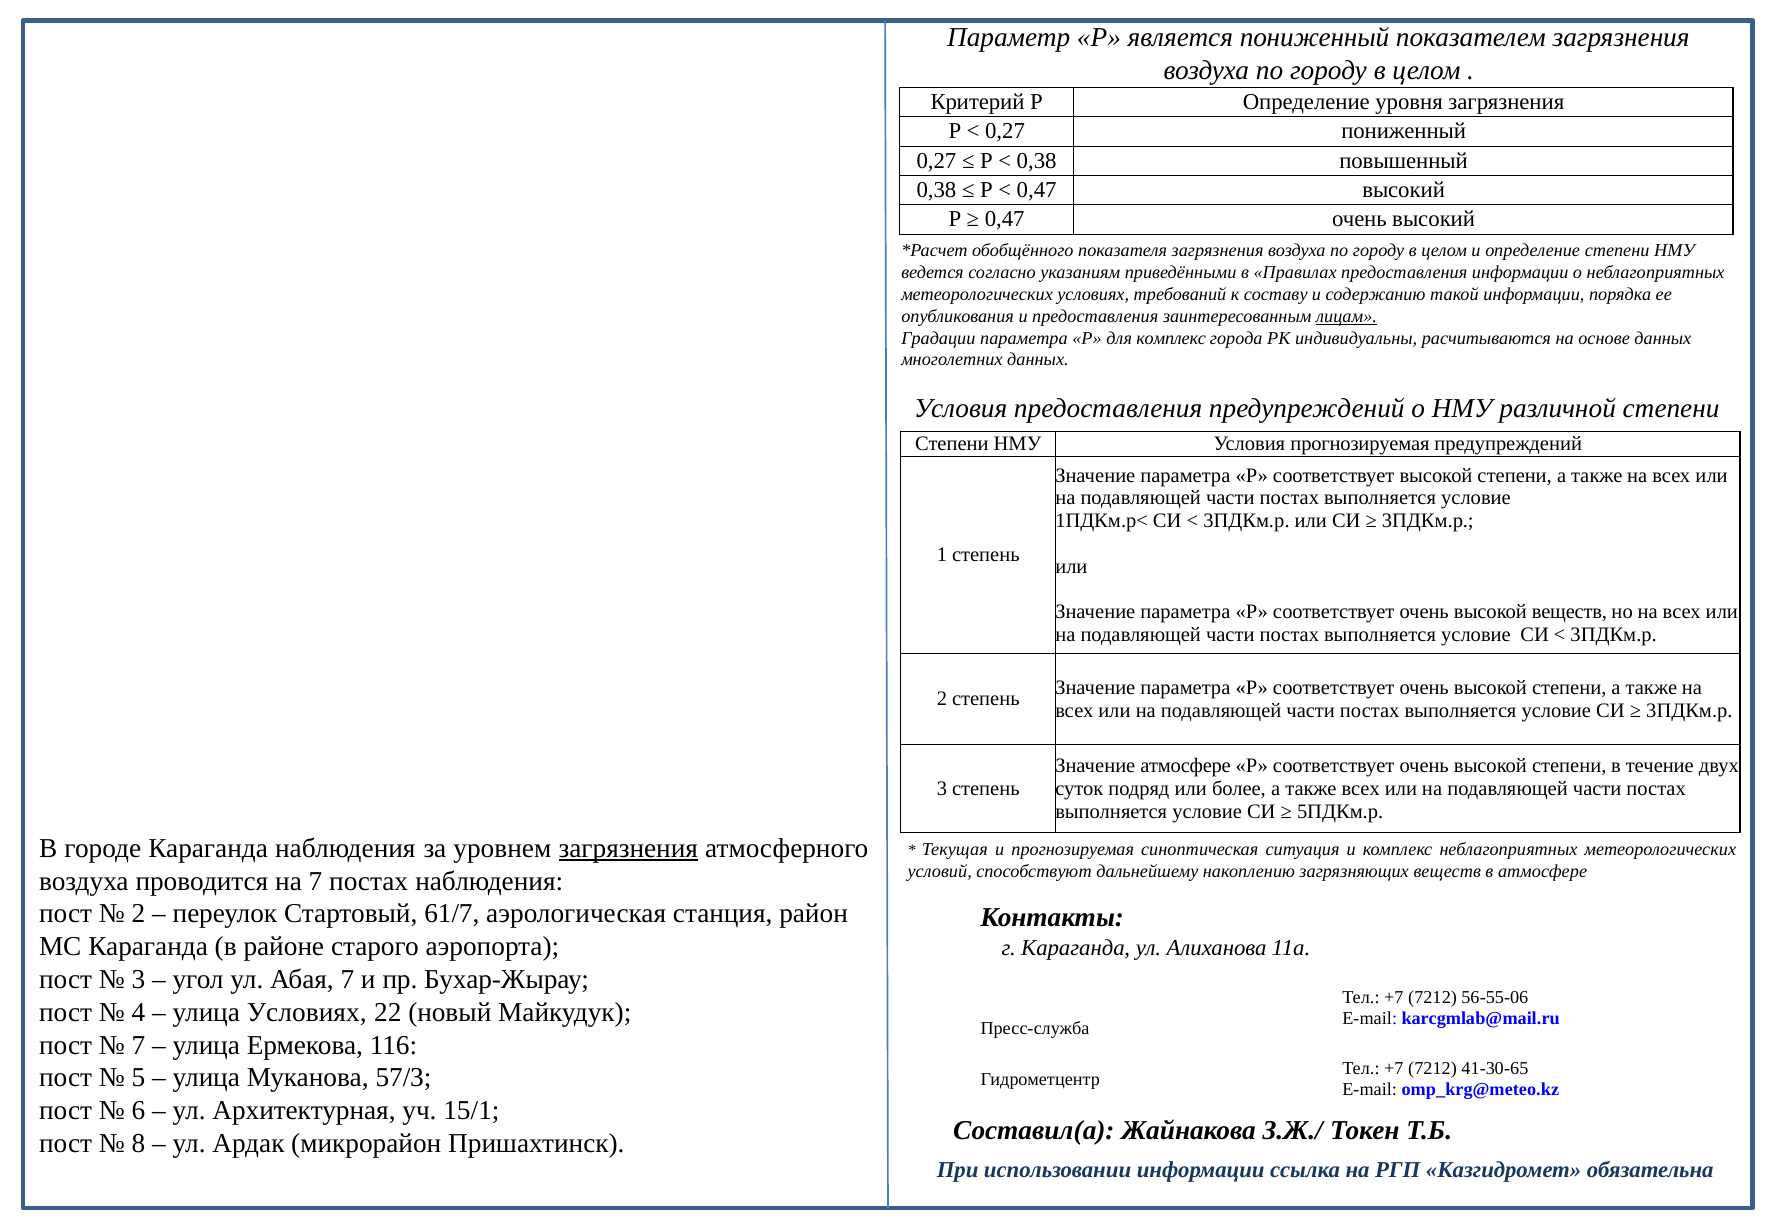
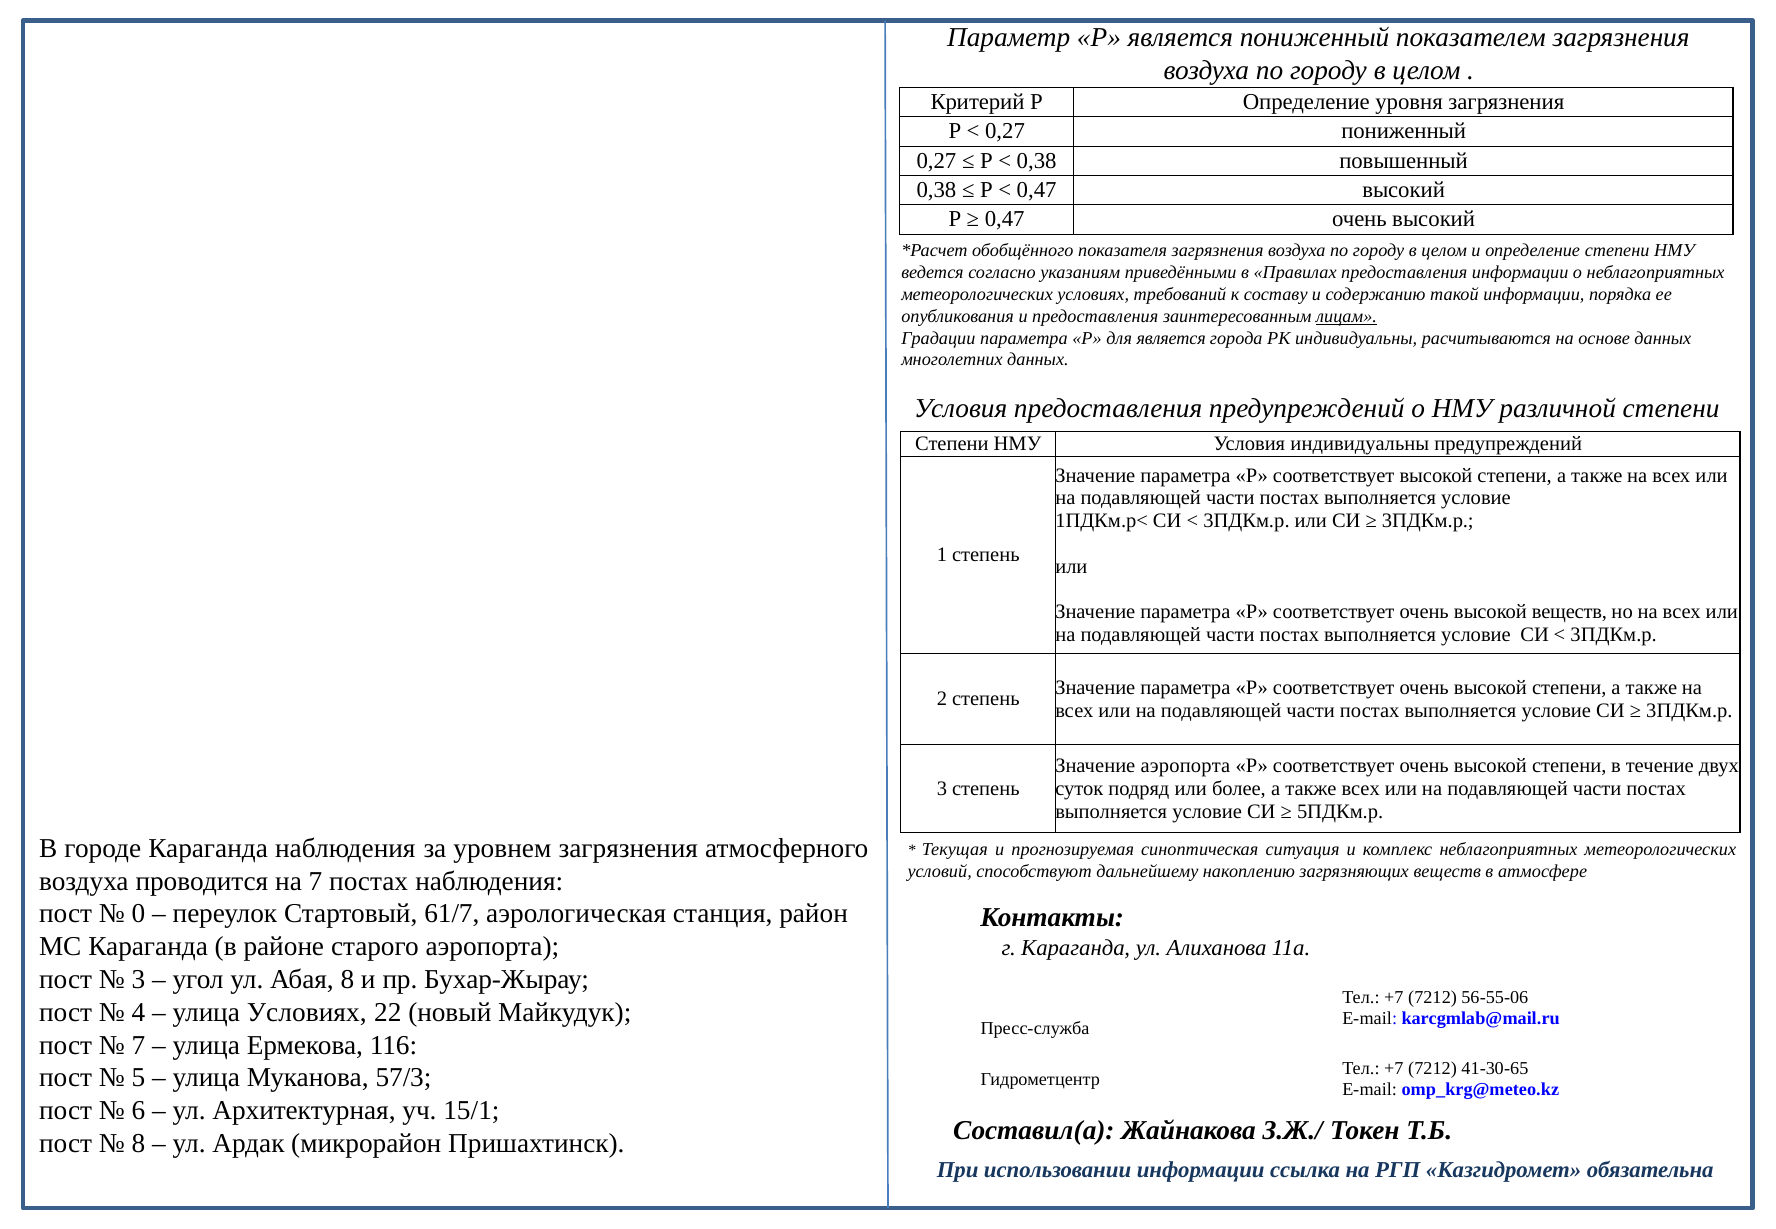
для комплекс: комплекс -> является (1171, 338)
Условия прогнозируемая: прогнозируемая -> индивидуальны (1360, 444)
Значение атмосфере: атмосфере -> аэропорта (1185, 766)
загрязнения underline: present -> none (628, 849)
2: 2 -> 0 (138, 914)
Абая 7: 7 -> 8 (347, 980)
